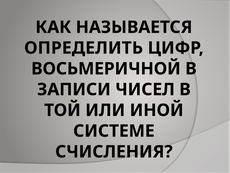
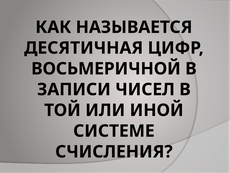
ОПРЕДЕЛИТЬ: ОПРЕДЕЛИТЬ -> ДЕСЯТИЧНАЯ (84, 48)
